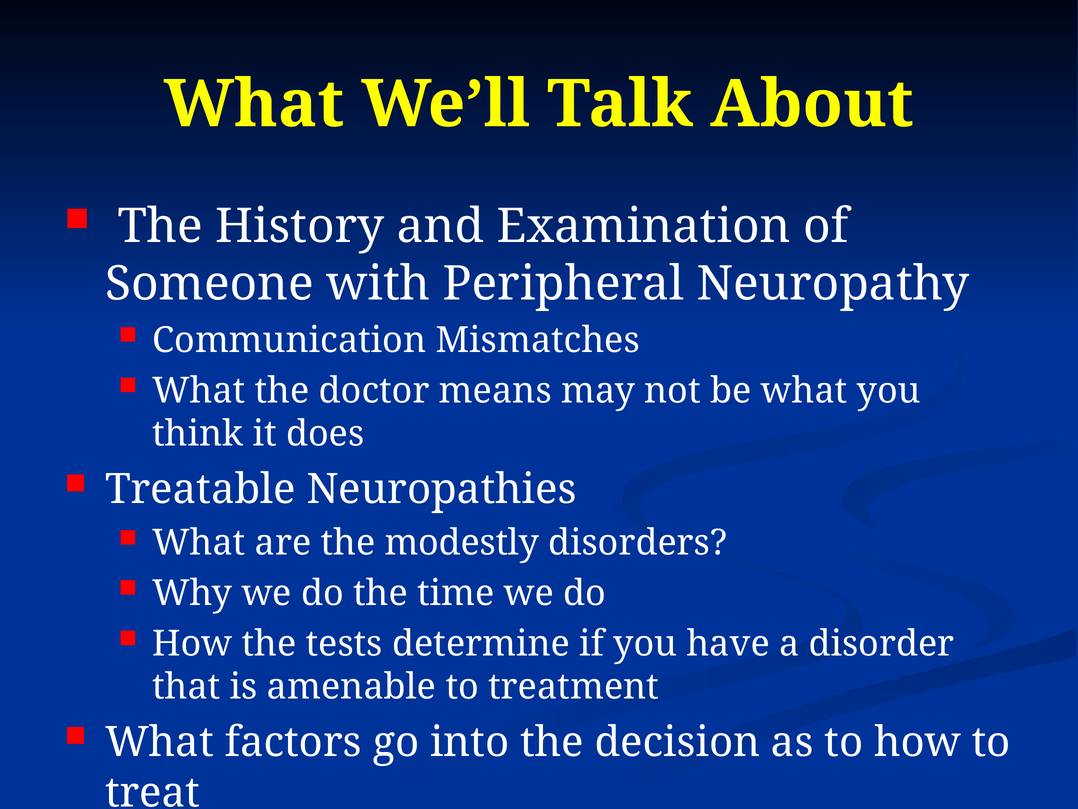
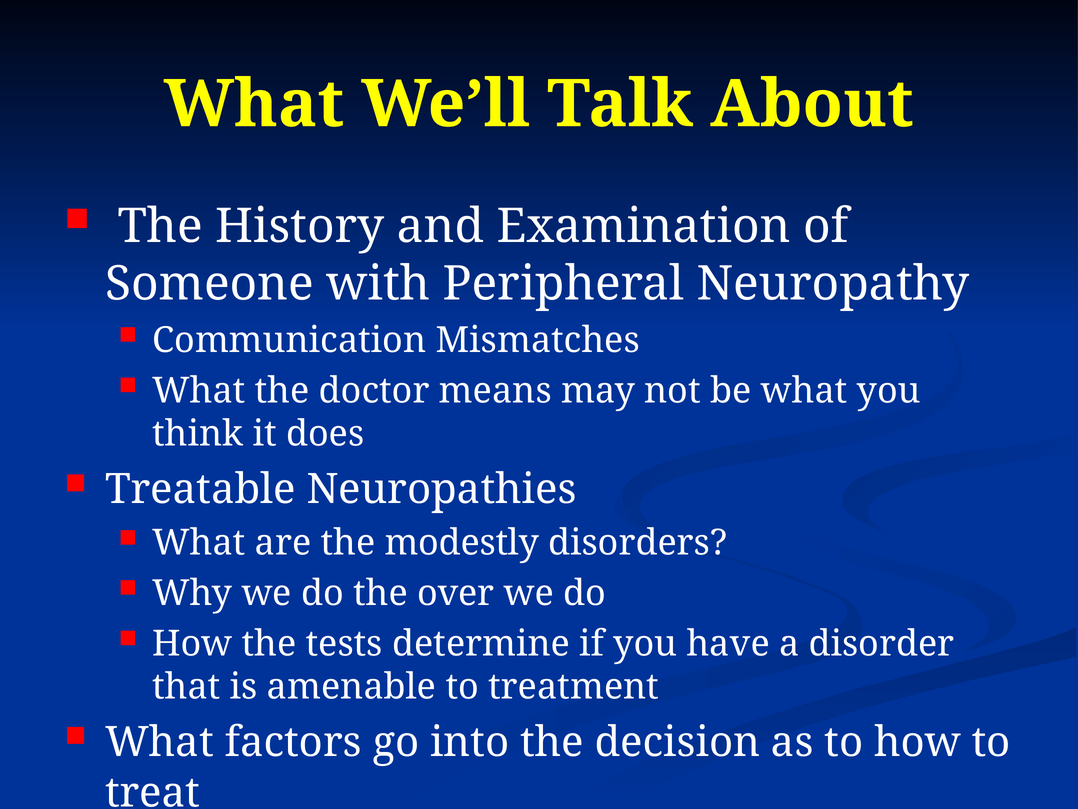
time: time -> over (456, 593)
